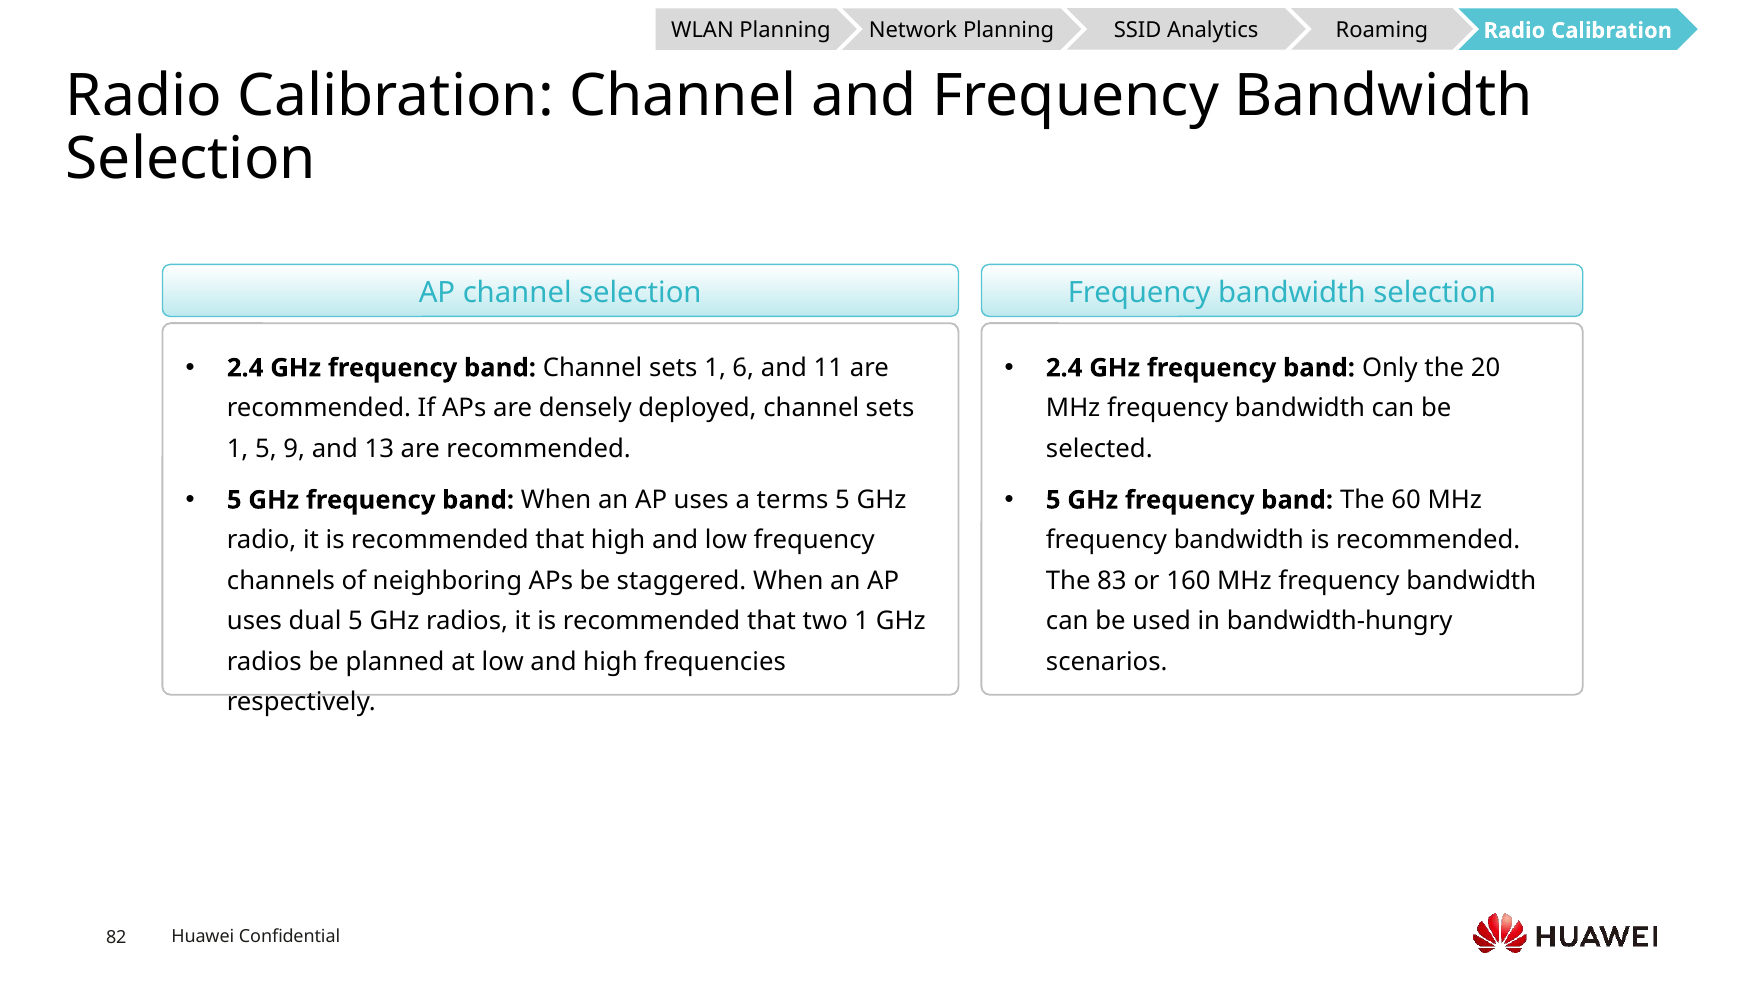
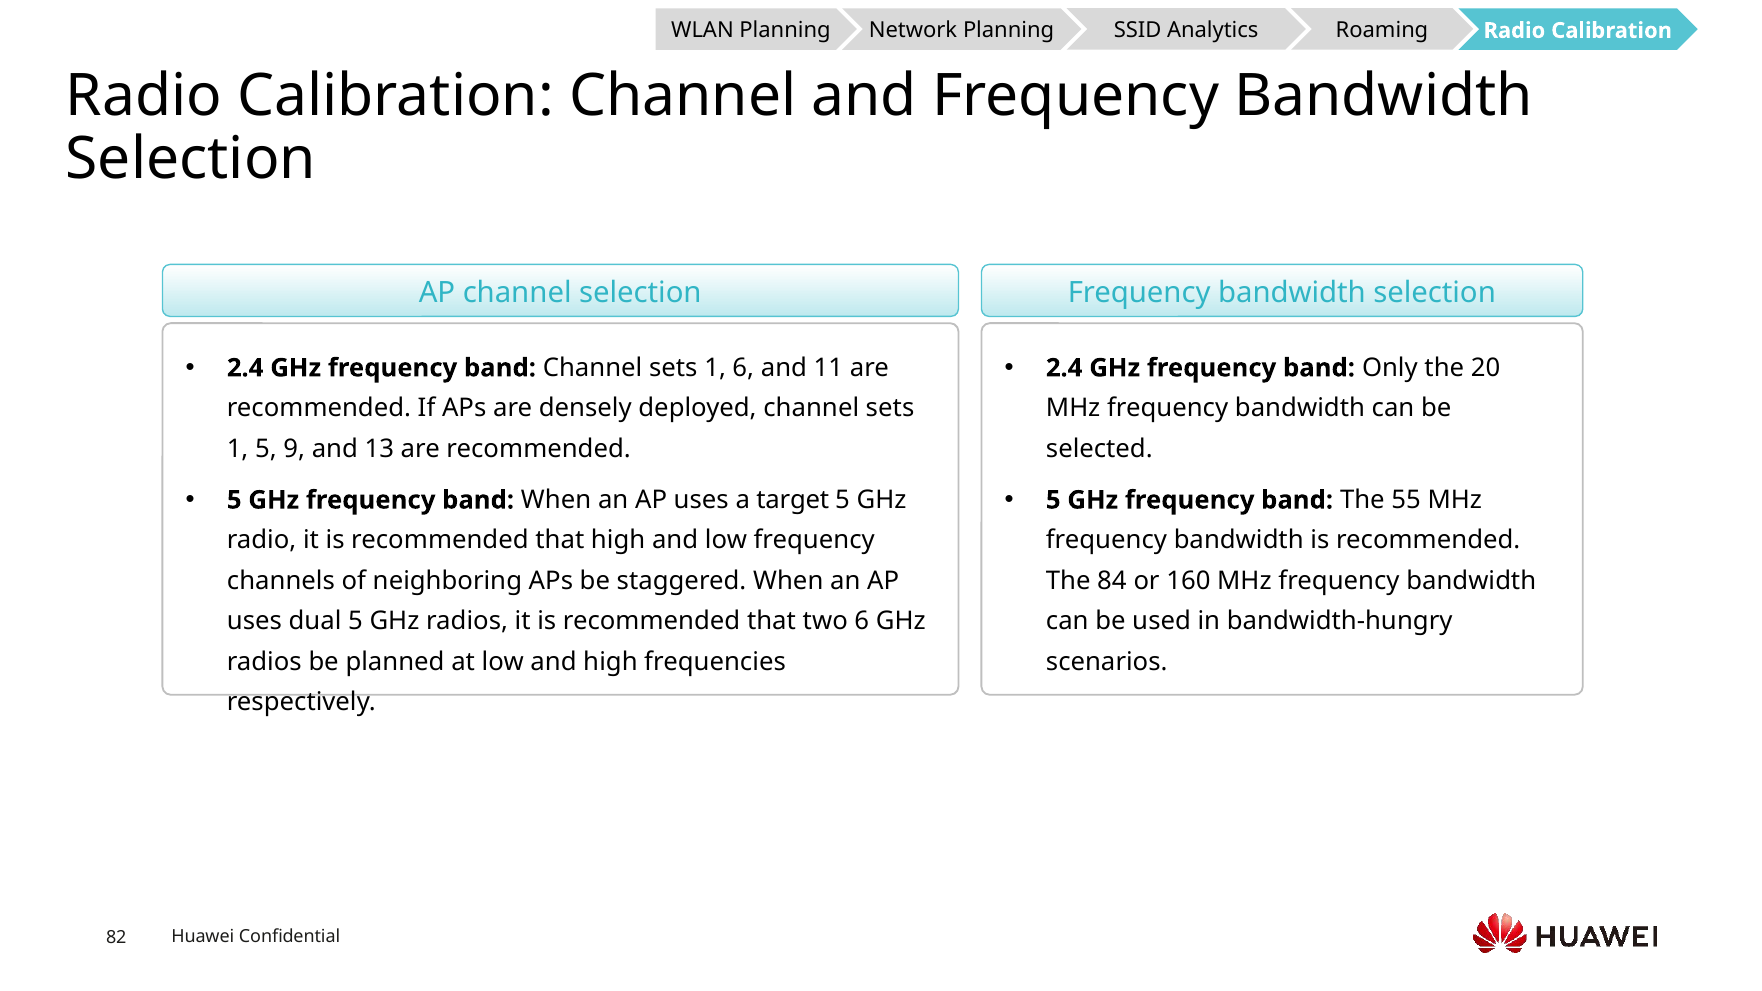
terms: terms -> target (793, 500)
60: 60 -> 55 (1406, 500)
83: 83 -> 84 (1112, 581)
two 1: 1 -> 6 (862, 621)
